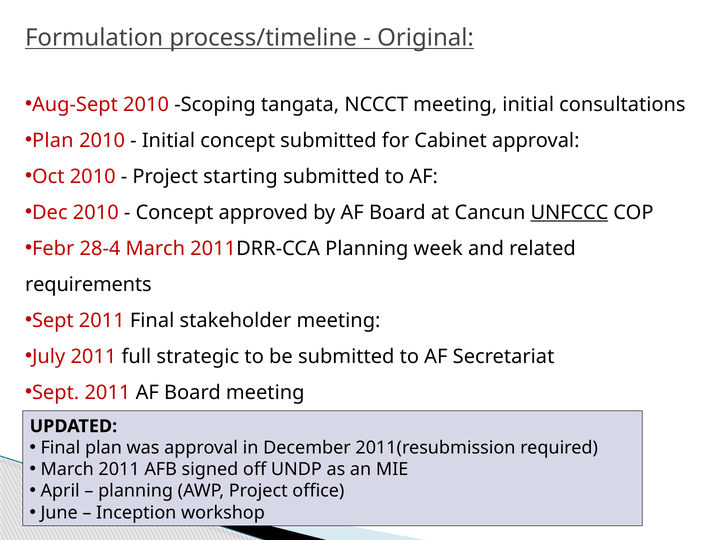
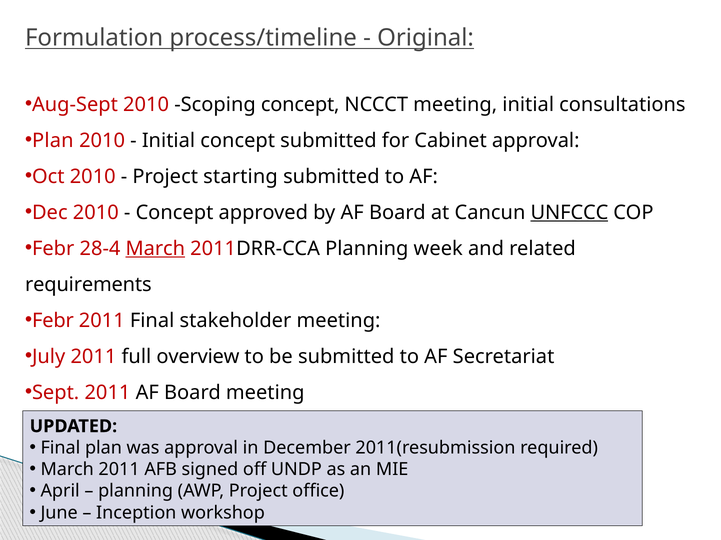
Scoping tangata: tangata -> concept (300, 105)
March underline: none -> present (155, 249)
Sept: Sept -> Febr (53, 321)
strategic: strategic -> overview (198, 357)
